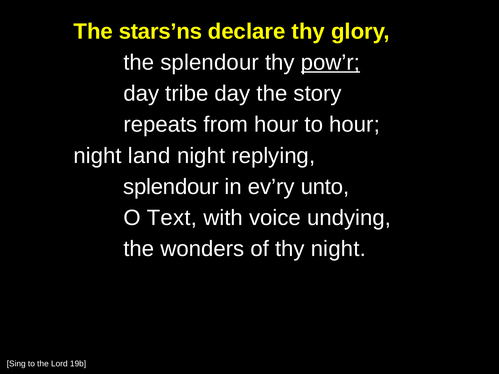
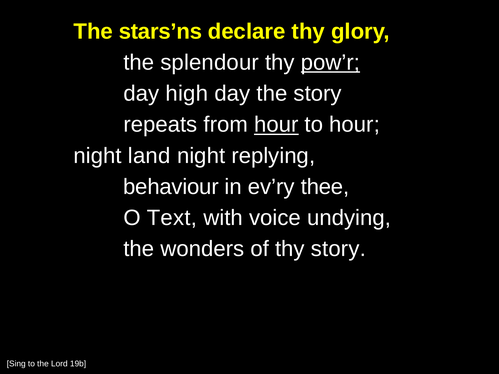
tribe: tribe -> high (187, 94)
hour underline: none -> present (276, 125)
splendour: splendour -> behaviour (171, 187)
unto: unto -> thee (325, 187)
thy night: night -> story (338, 249)
